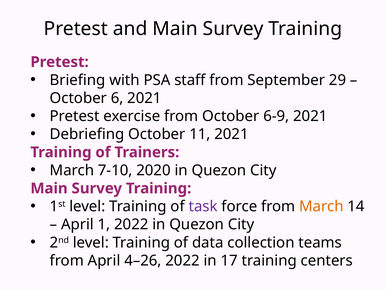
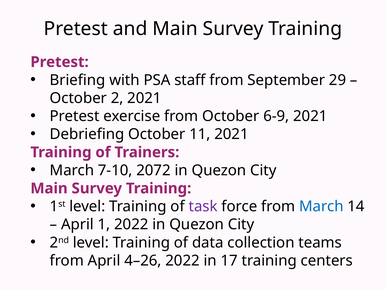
6: 6 -> 2 (117, 98)
2020: 2020 -> 2072 (153, 170)
March colour: orange -> blue (321, 206)
